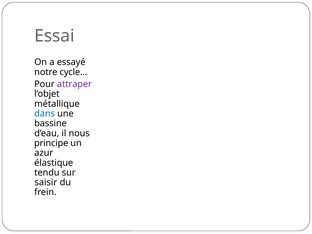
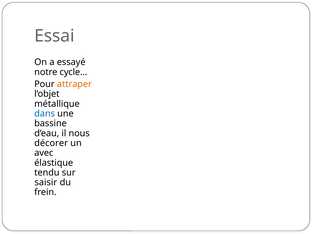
attraper colour: purple -> orange (74, 84)
principe: principe -> décorer (51, 143)
azur: azur -> avec (44, 153)
